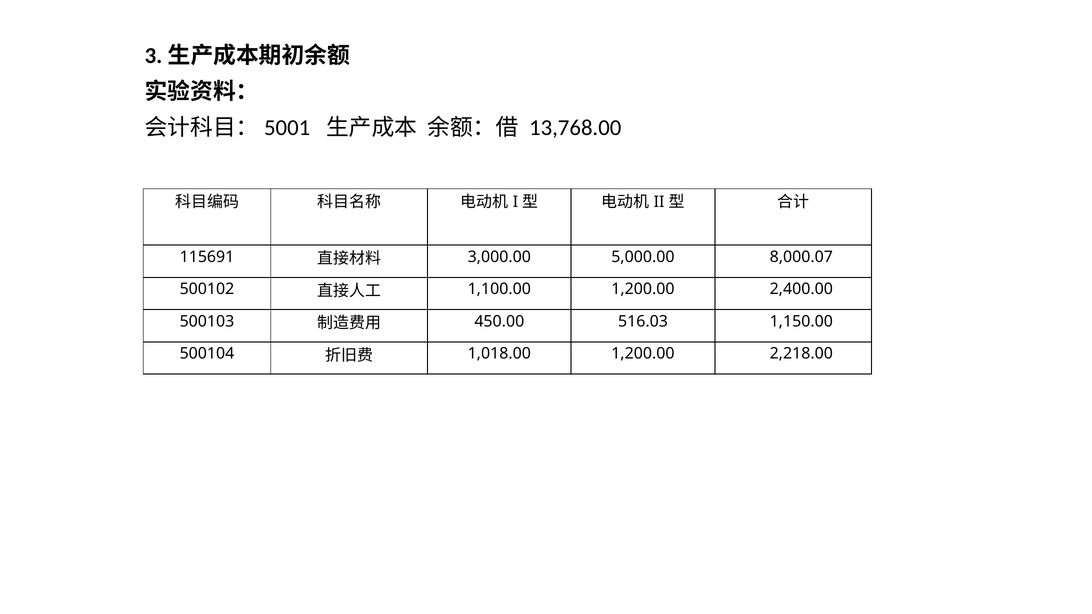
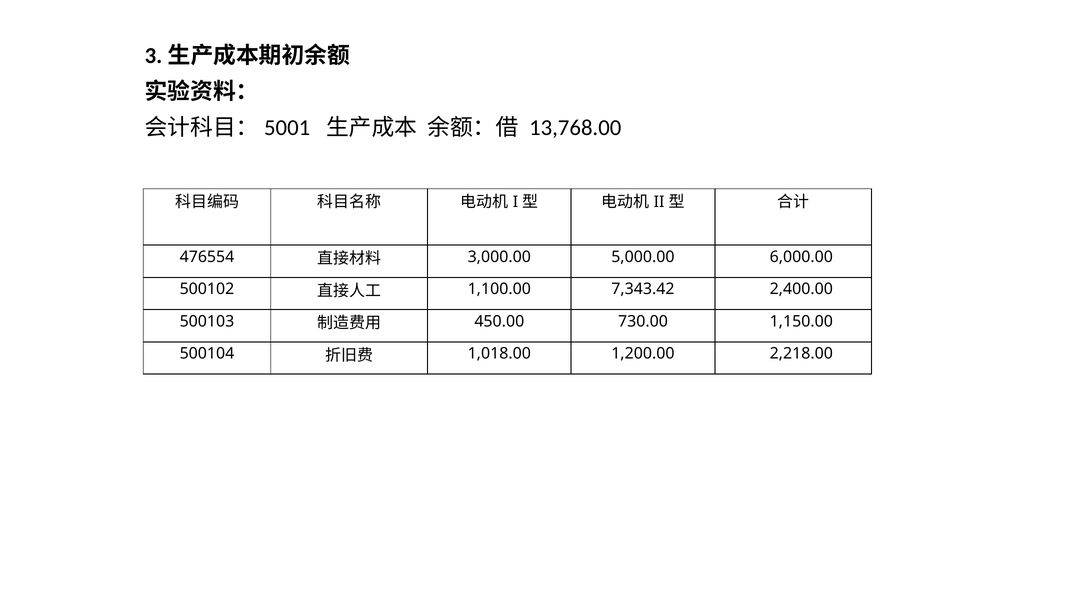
115691: 115691 -> 476554 (207, 257)
8,000.07: 8,000.07 -> 6,000.00 (801, 257)
1,100.00 1,200.00: 1,200.00 -> 7,343.42 (643, 289)
516.03: 516.03 -> 730.00 (643, 322)
